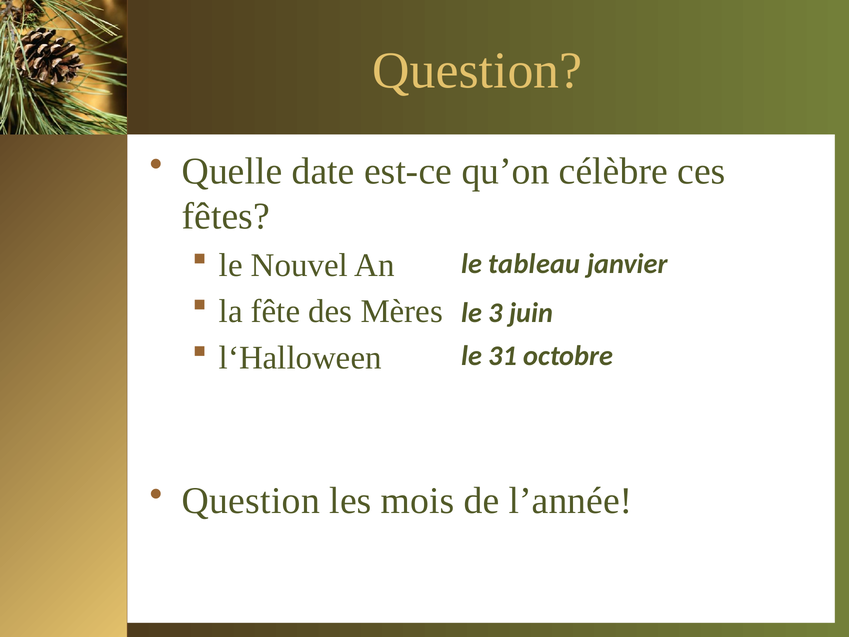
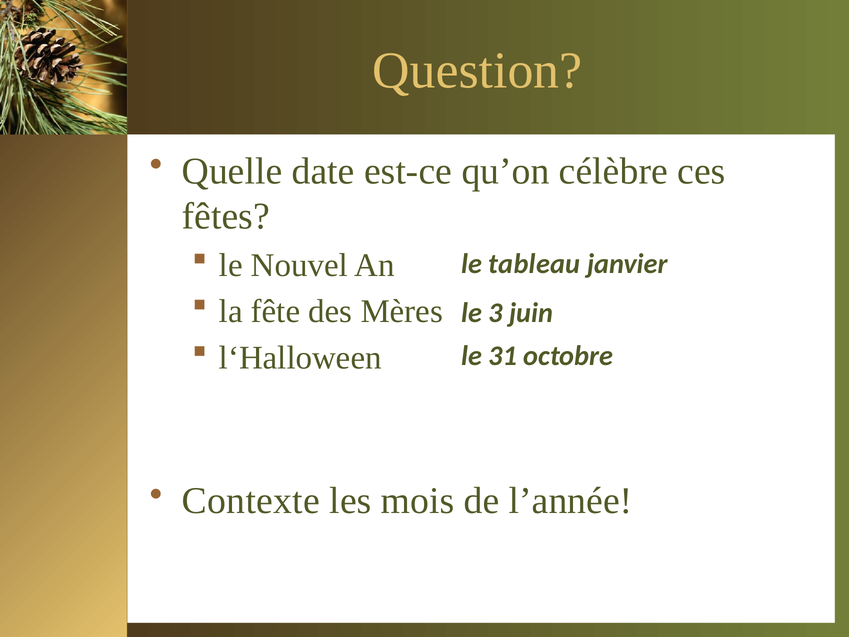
Question: Question -> Contexte (251, 500)
